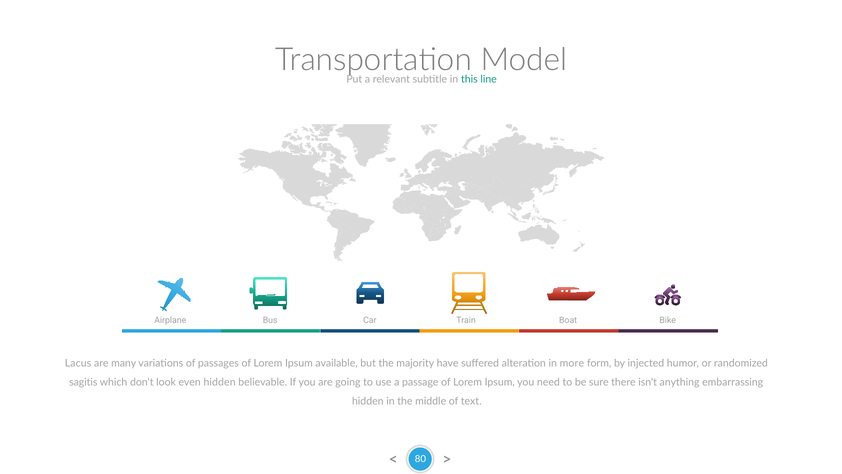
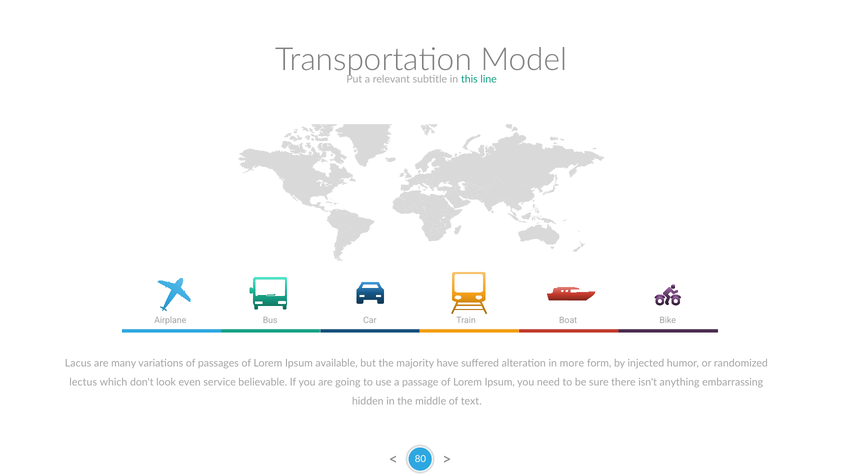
sagitis: sagitis -> lectus (83, 382)
even hidden: hidden -> service (220, 382)
